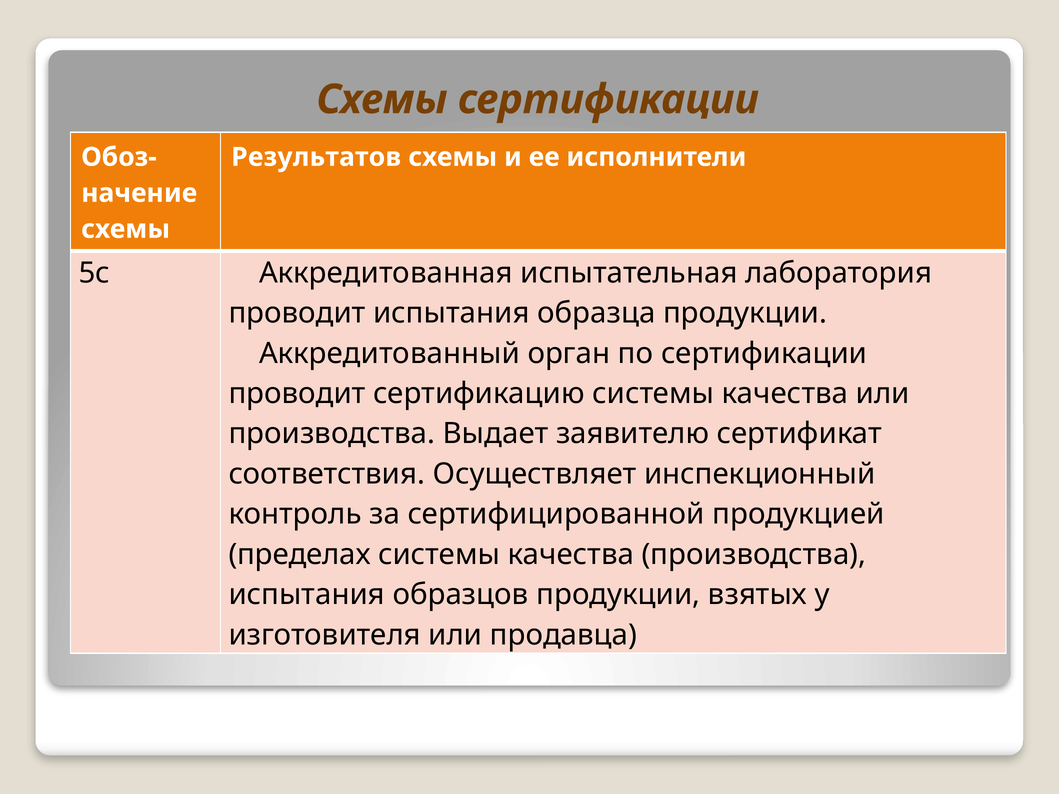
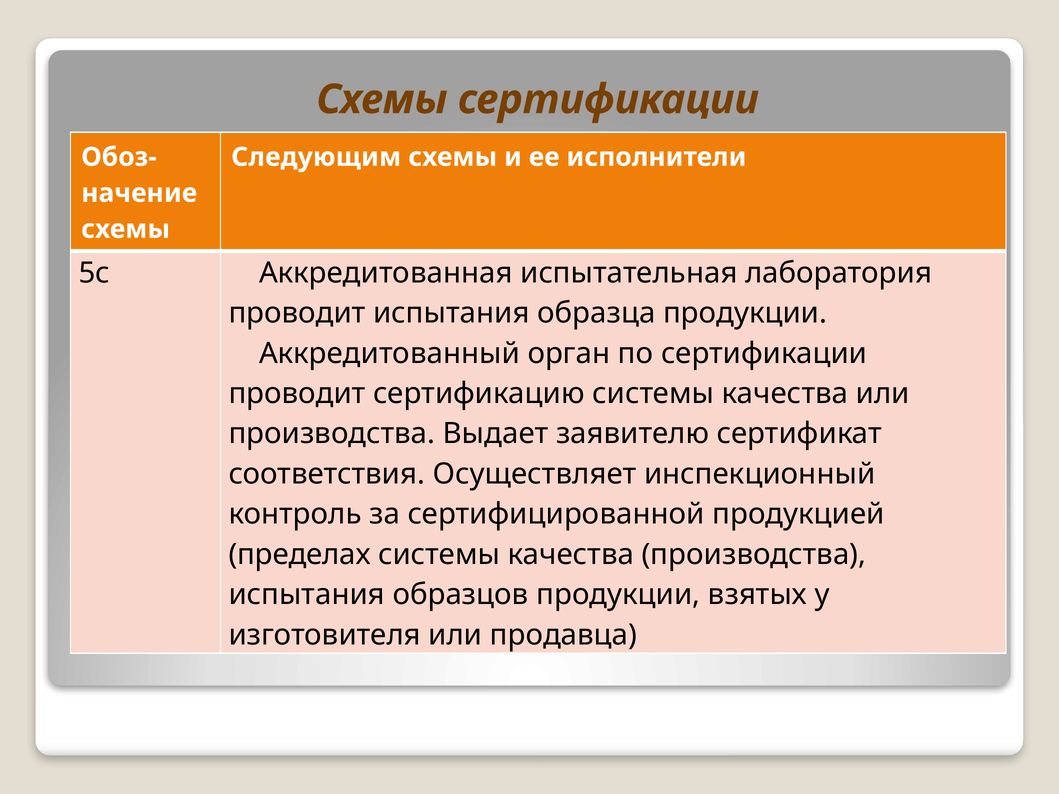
Результатов: Результатов -> Следующим (316, 157)
